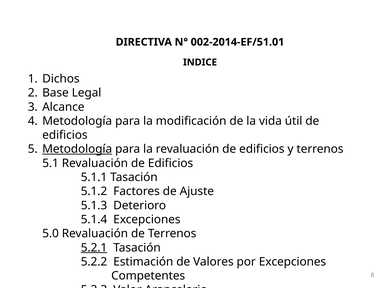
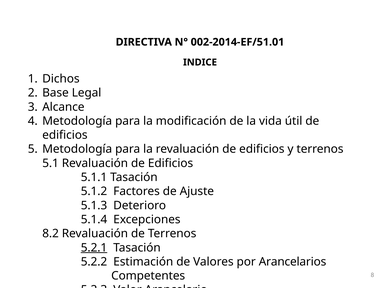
Metodología underline: present -> none (77, 149)
5.0: 5.0 -> 8.2 (51, 234)
por Excepciones: Excepciones -> Arancelarios (293, 262)
